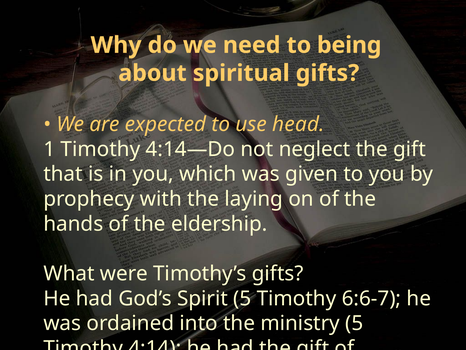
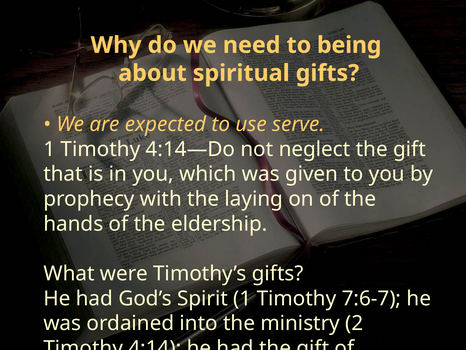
head: head -> serve (299, 124)
Spirit 5: 5 -> 1 (242, 298)
6:6-7: 6:6-7 -> 7:6-7 (371, 298)
ministry 5: 5 -> 2 (354, 323)
